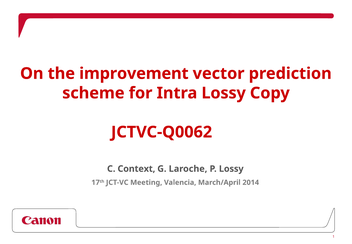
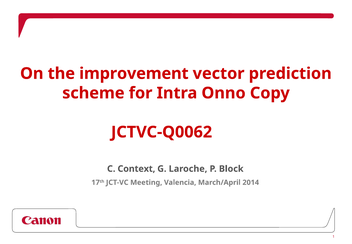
Intra Lossy: Lossy -> Onno (224, 93)
P Lossy: Lossy -> Block (231, 169)
